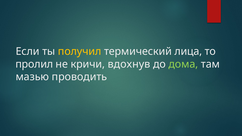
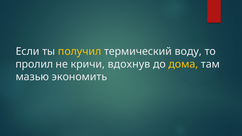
лица: лица -> воду (188, 51)
дома colour: light green -> yellow (183, 64)
проводить: проводить -> экономить (79, 77)
